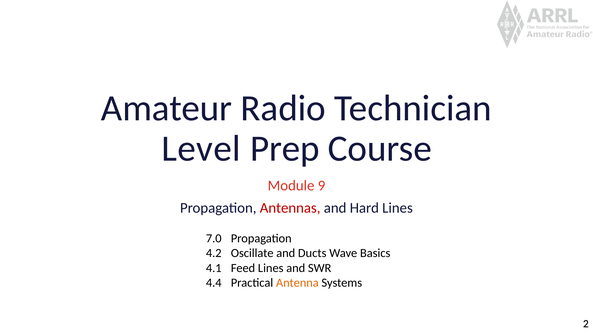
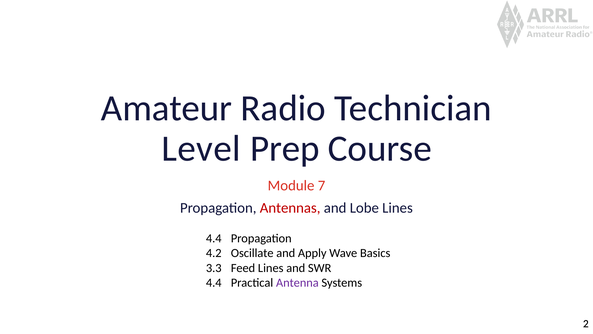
9: 9 -> 7 (322, 185)
Hard: Hard -> Lobe (364, 208)
7.0: 7.0 -> 4.4 (214, 238)
Ducts: Ducts -> Apply (312, 253)
4.1: 4.1 -> 3.3 (214, 268)
Antenna colour: orange -> purple (297, 282)
